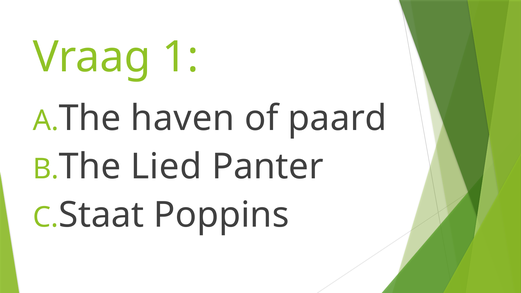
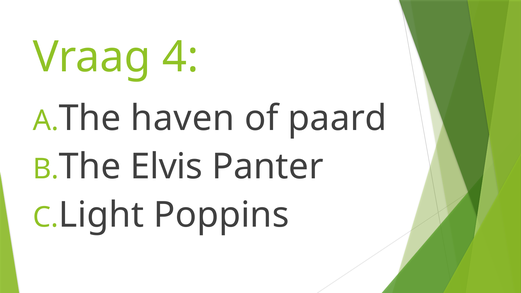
1: 1 -> 4 (180, 57)
Lied: Lied -> Elvis (166, 167)
Staat: Staat -> Light (101, 215)
